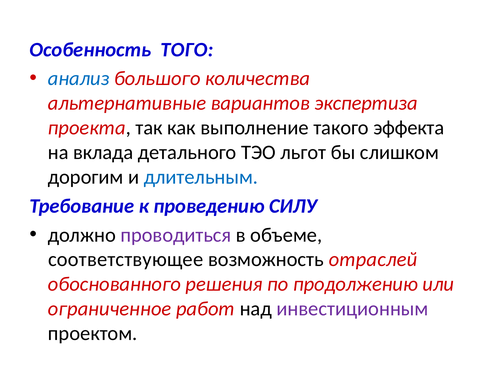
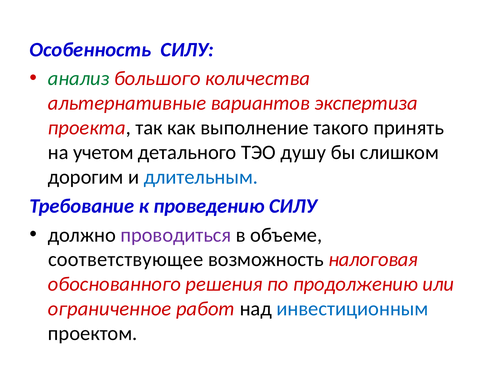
Особенность ТОГО: ТОГО -> СИЛУ (187, 50)
анализ colour: blue -> green (79, 79)
эффекта: эффекта -> принять (409, 128)
вклада: вклада -> учетом (103, 152)
льгот: льгот -> душу (303, 152)
отраслей: отраслей -> налоговая (373, 260)
инвестиционным colour: purple -> blue (352, 309)
